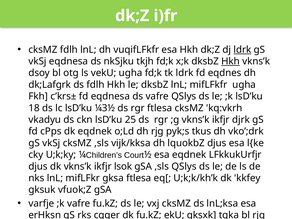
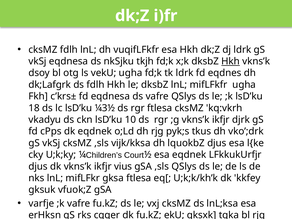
ldrk underline: present -> none (242, 50)
25: 25 -> 10 (130, 120)
lsok: lsok -> vius (123, 166)
